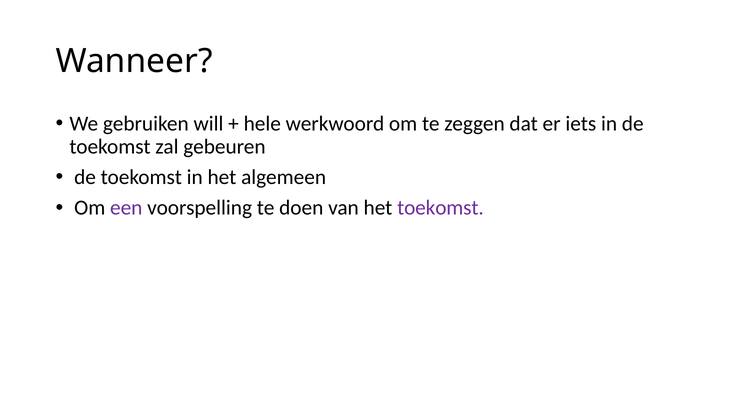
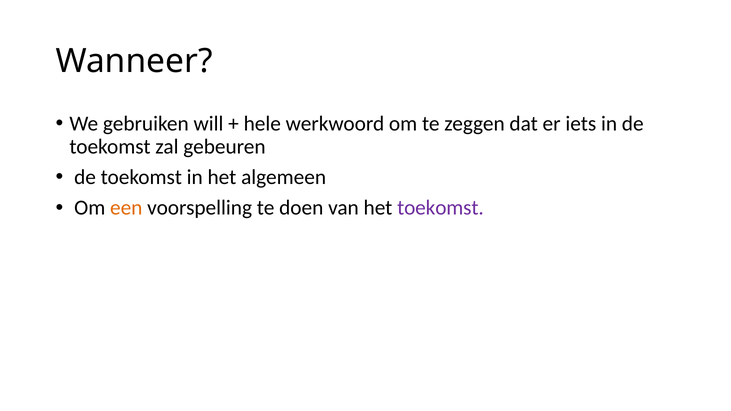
een colour: purple -> orange (126, 208)
